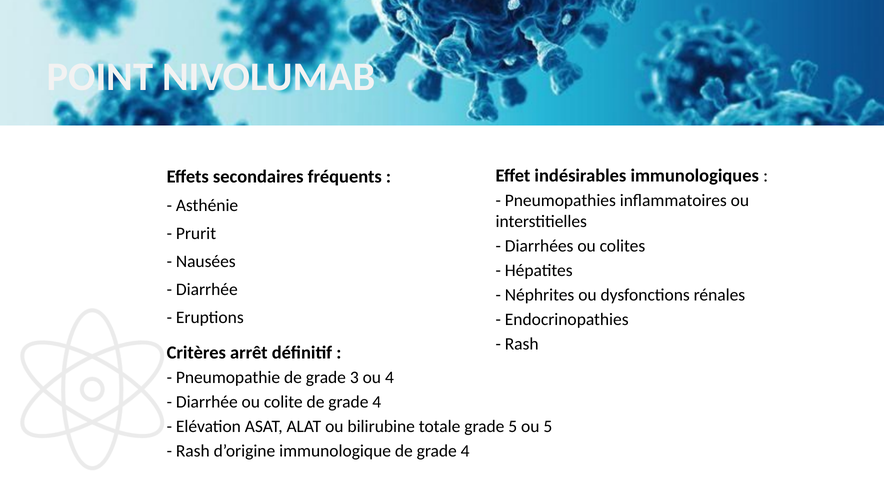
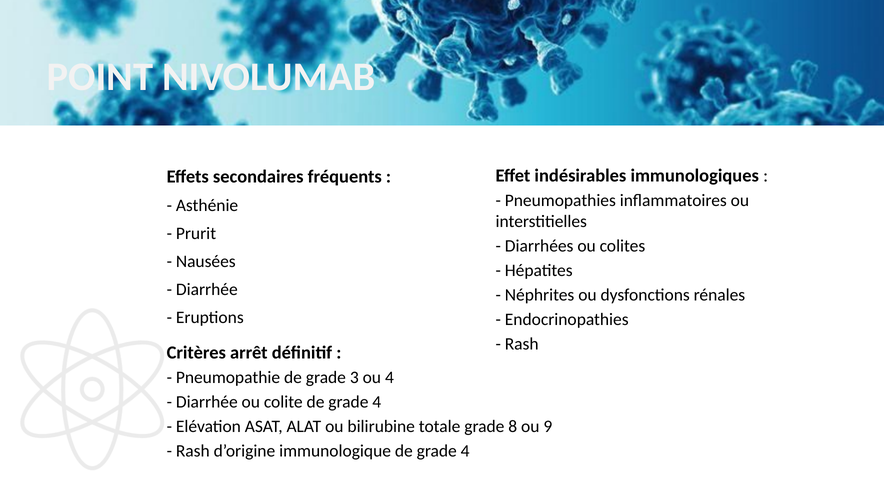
grade 5: 5 -> 8 (513, 427)
ou 5: 5 -> 9 (548, 427)
